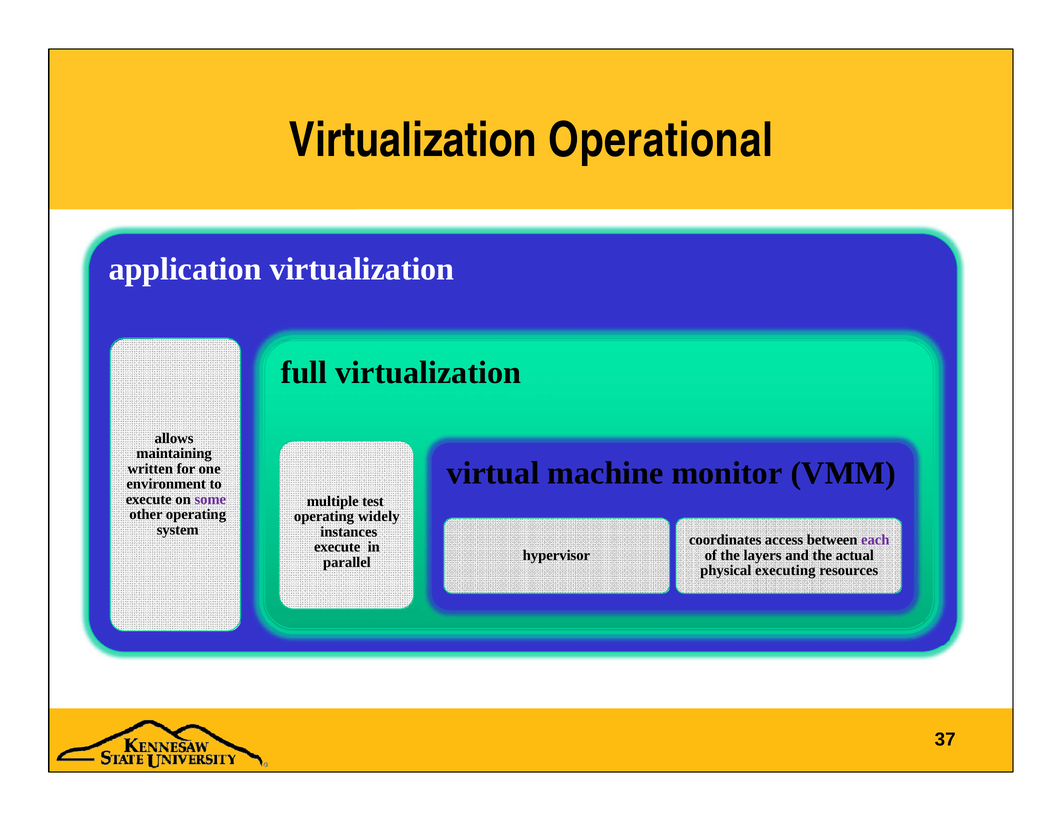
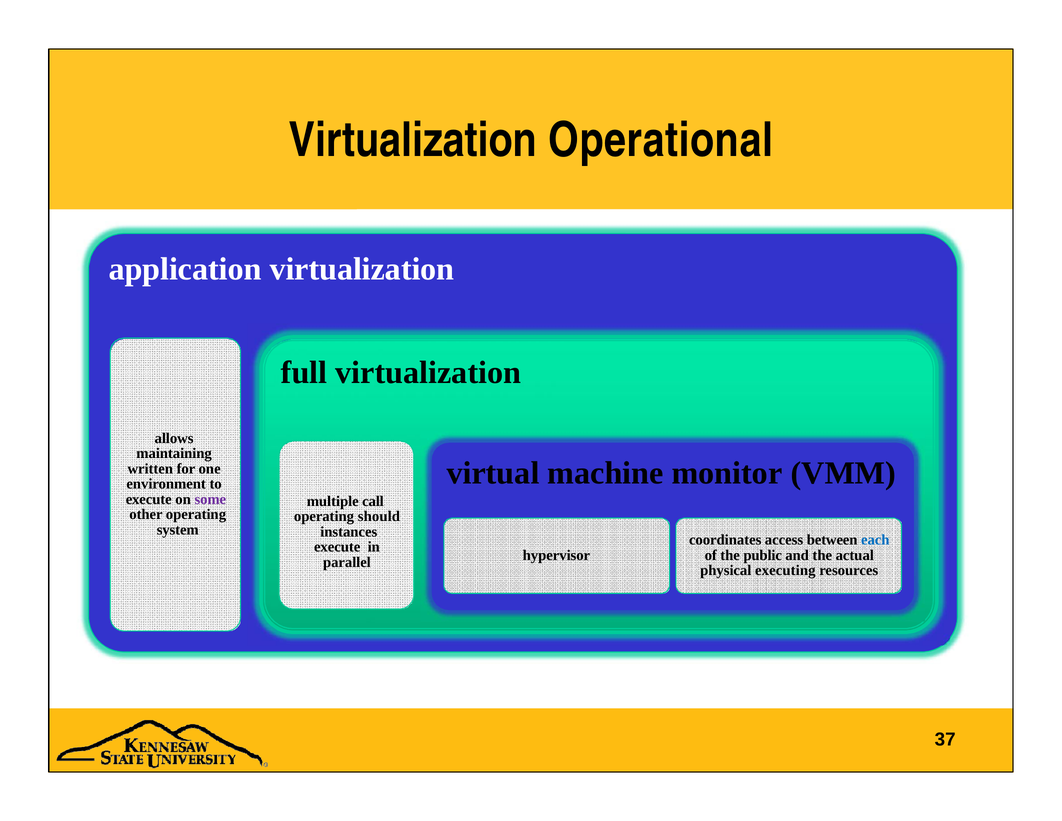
test: test -> call (373, 501)
widely: widely -> should (379, 516)
each colour: purple -> blue (875, 540)
layers: layers -> public (763, 555)
